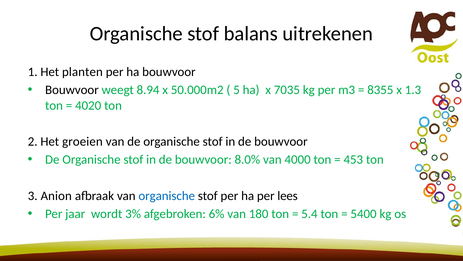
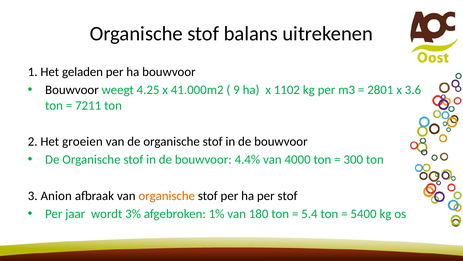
planten: planten -> geladen (82, 72)
8.94: 8.94 -> 4.25 (148, 90)
50.000m2: 50.000m2 -> 41.000m2 (197, 90)
5: 5 -> 9 (237, 90)
7035: 7035 -> 1102 (287, 90)
8355: 8355 -> 2801 (380, 90)
1.3: 1.3 -> 3.6 (413, 90)
4020: 4020 -> 7211 (88, 105)
8.0%: 8.0% -> 4.4% (247, 159)
453: 453 -> 300 (353, 159)
organische colour: blue -> orange (167, 195)
per lees: lees -> stof (287, 195)
6%: 6% -> 1% (217, 213)
